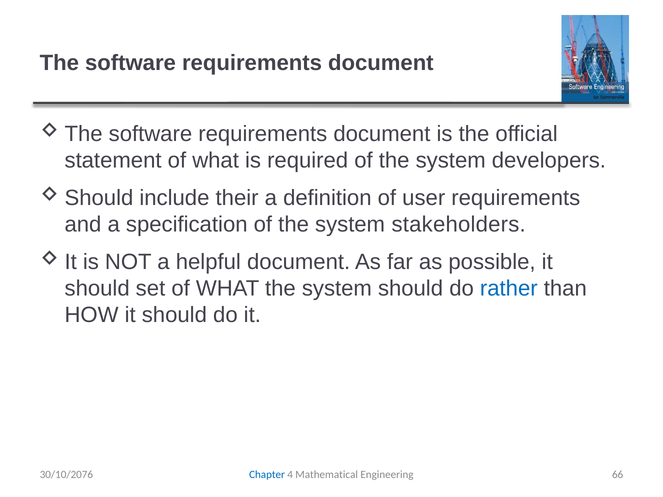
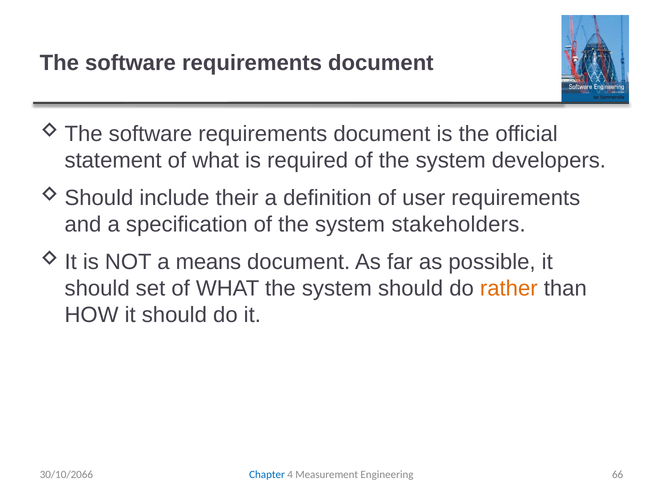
helpful: helpful -> means (208, 262)
rather colour: blue -> orange (509, 289)
30/10/2076: 30/10/2076 -> 30/10/2066 (66, 475)
Mathematical: Mathematical -> Measurement (327, 475)
